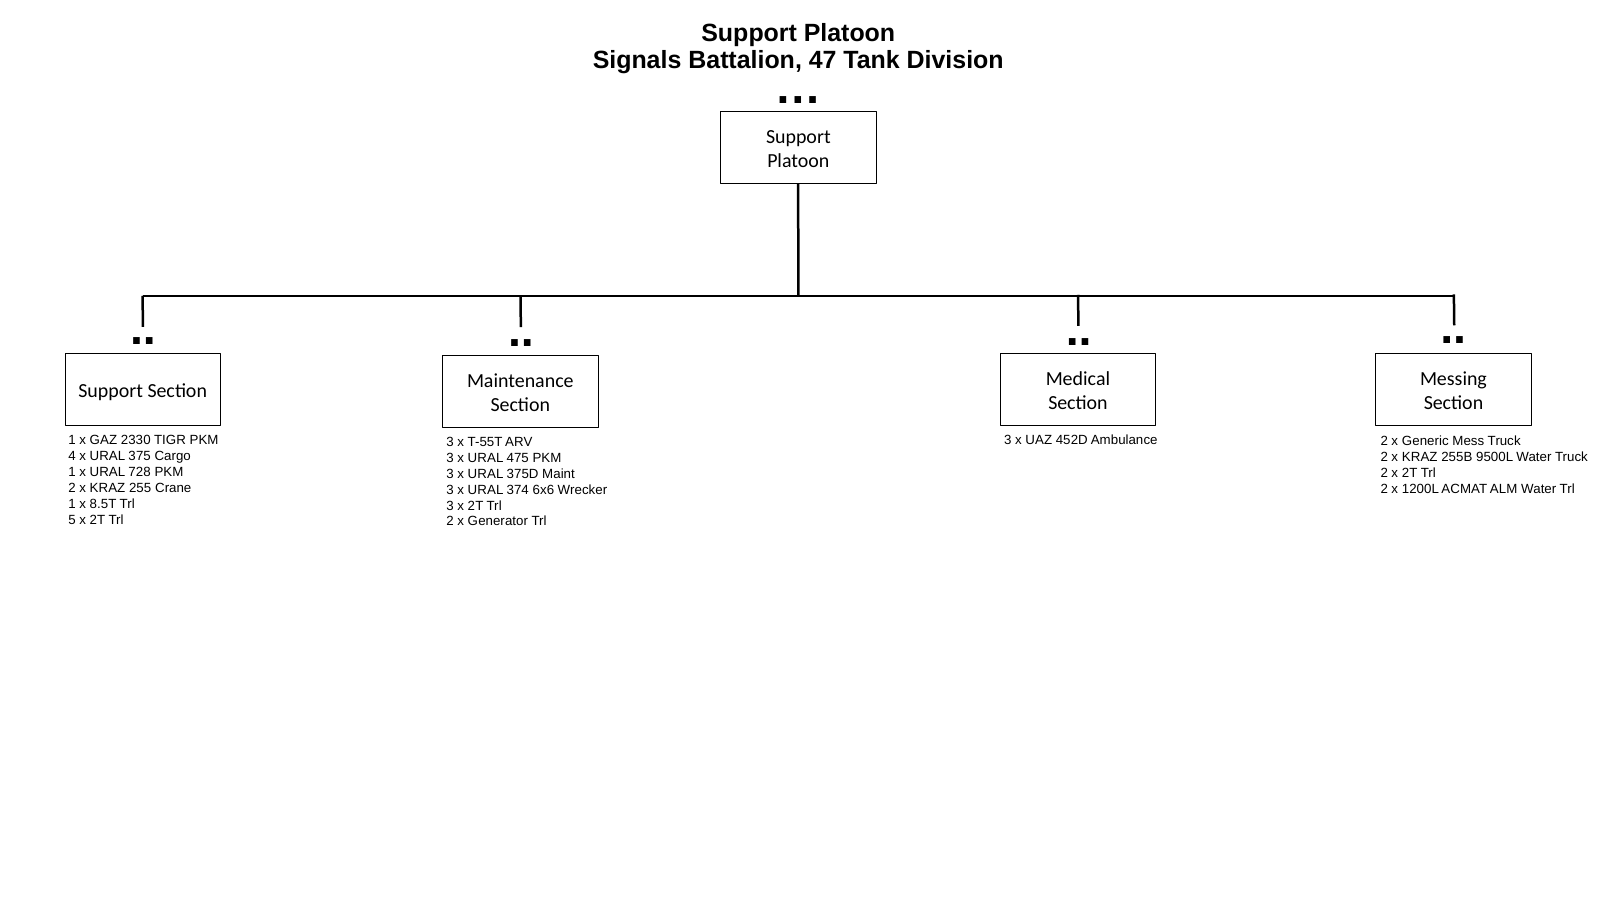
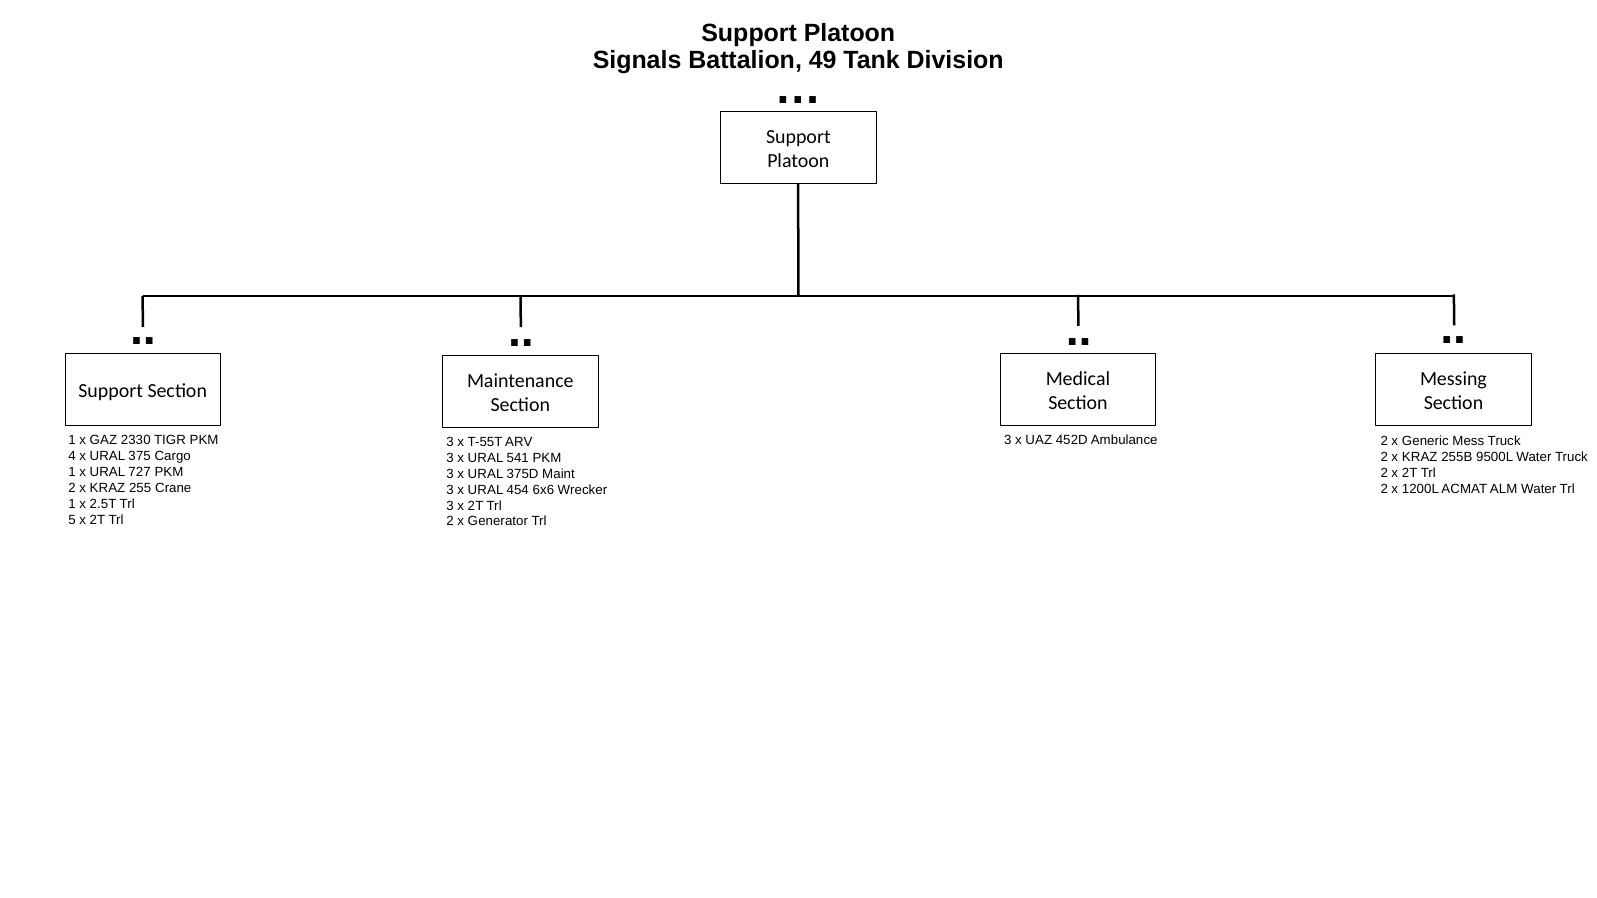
47: 47 -> 49 (823, 60)
475: 475 -> 541 (518, 458)
728: 728 -> 727 (140, 472)
374: 374 -> 454 (518, 490)
8.5T: 8.5T -> 2.5T (103, 504)
